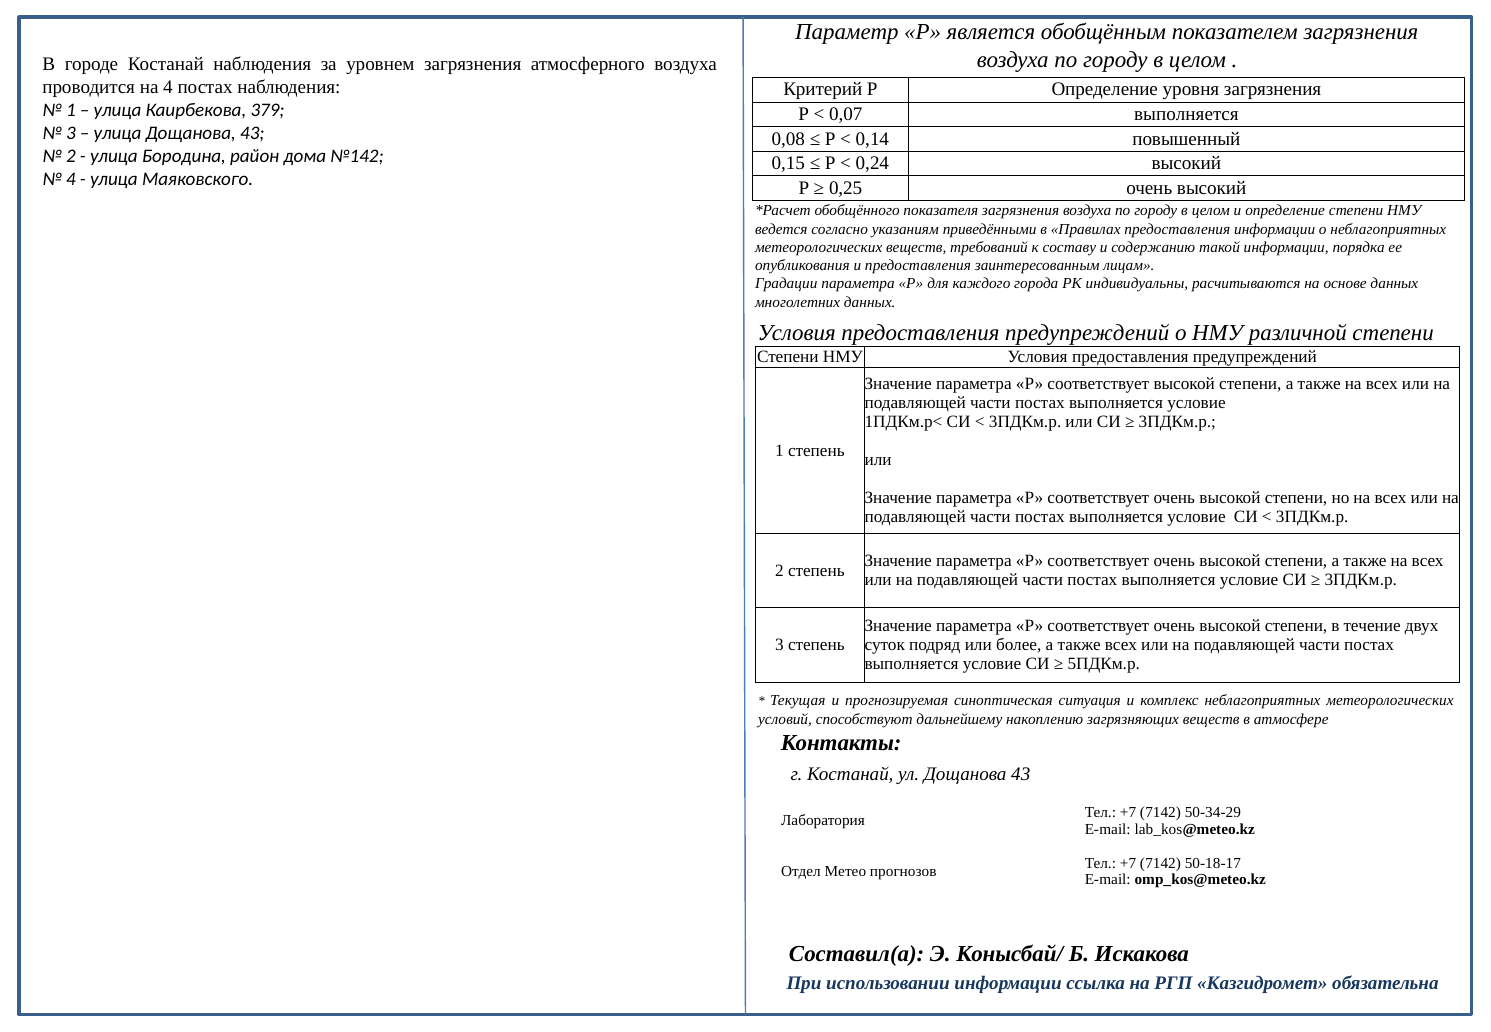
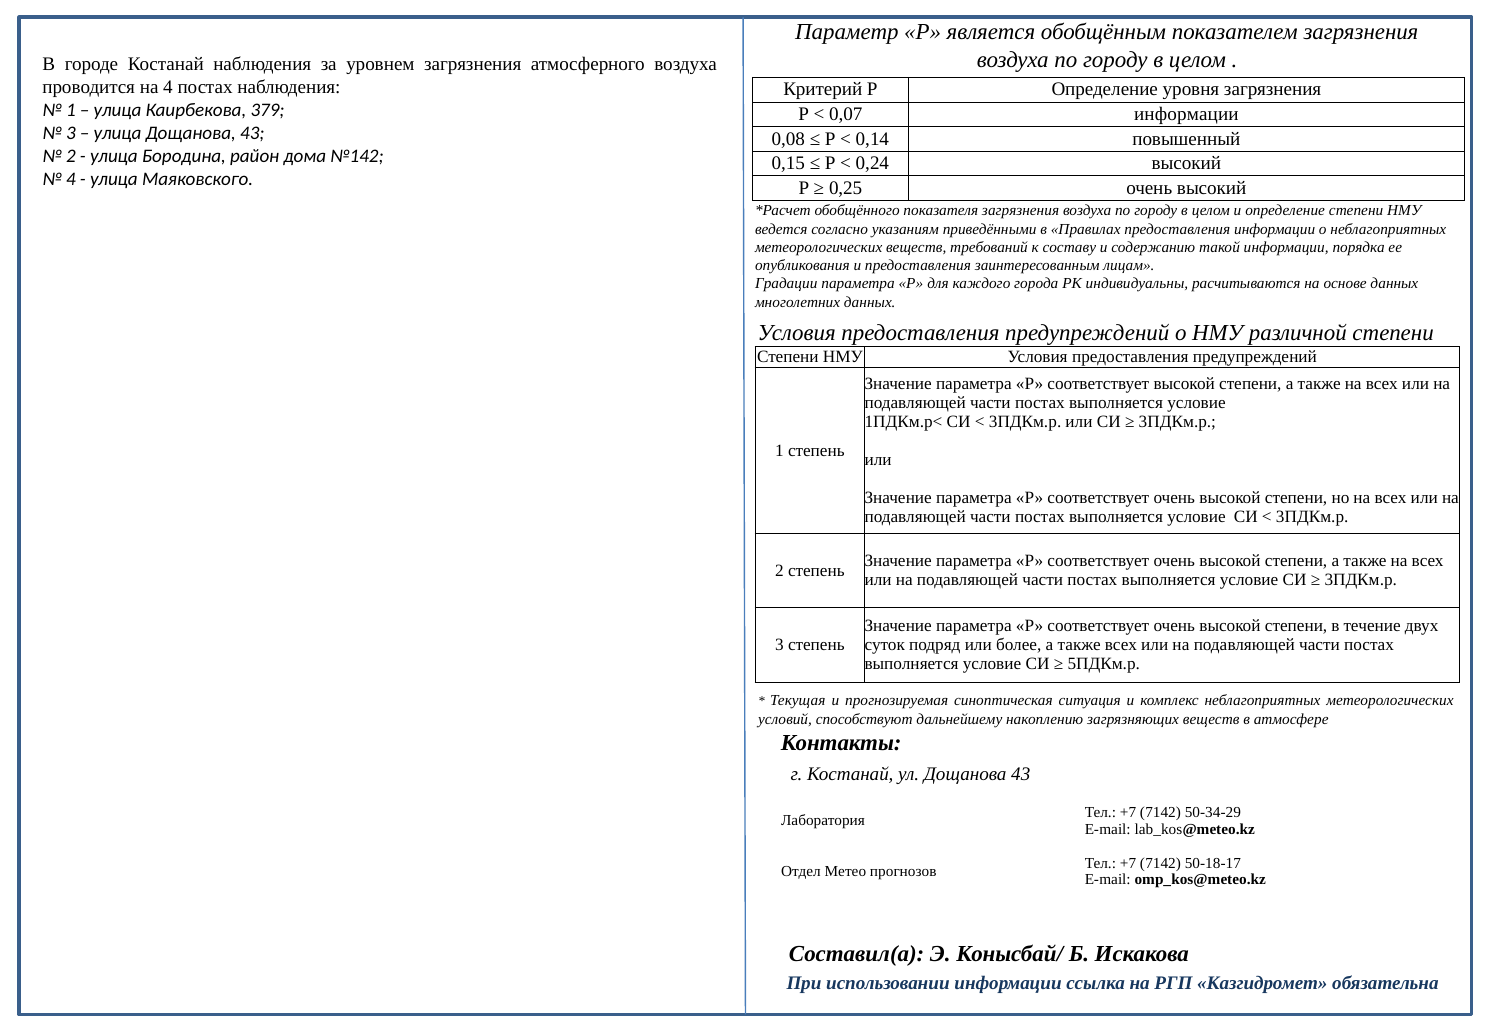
0,07 выполняется: выполняется -> информации (1186, 114)
